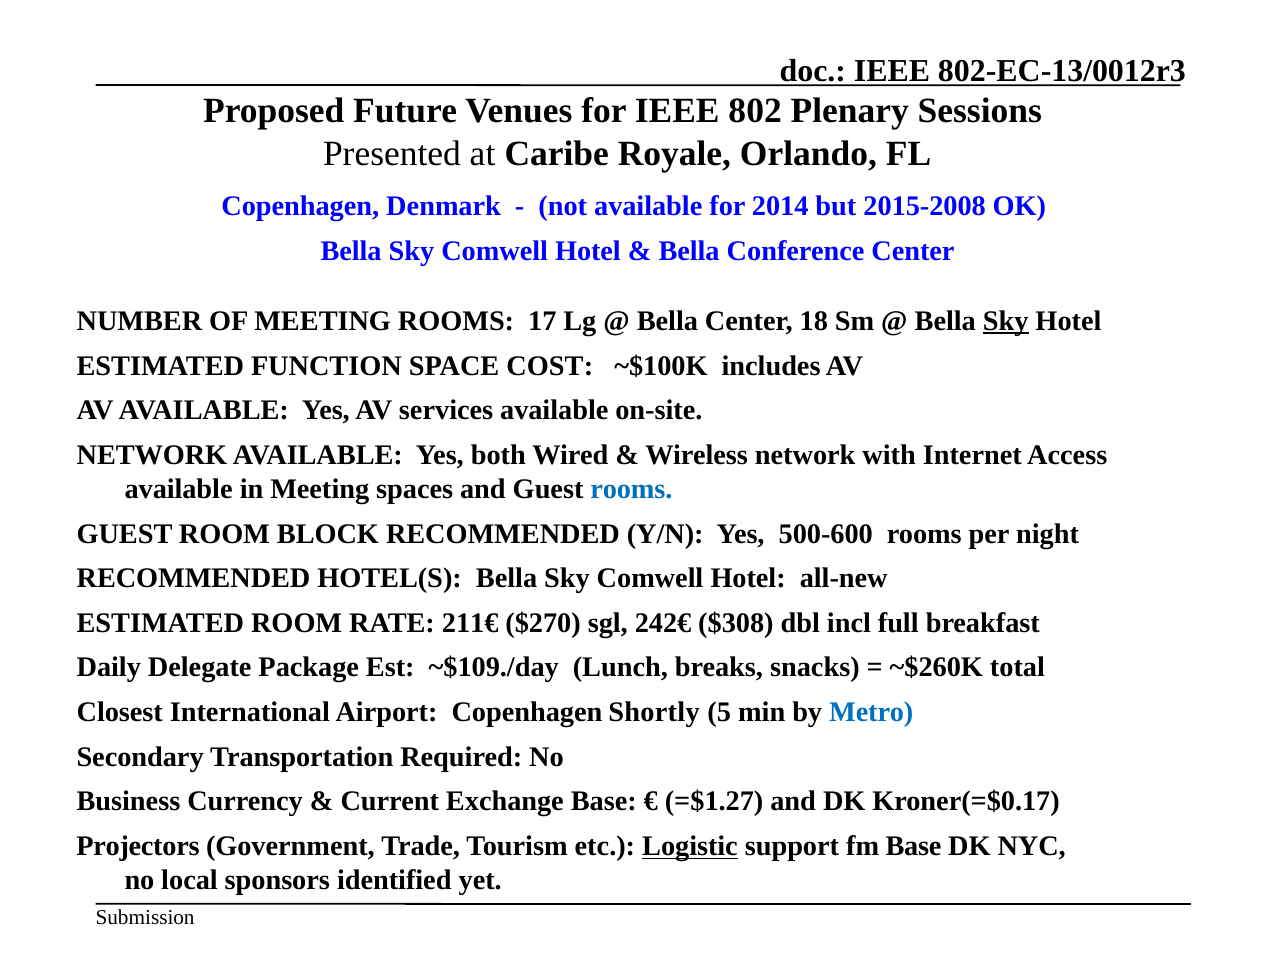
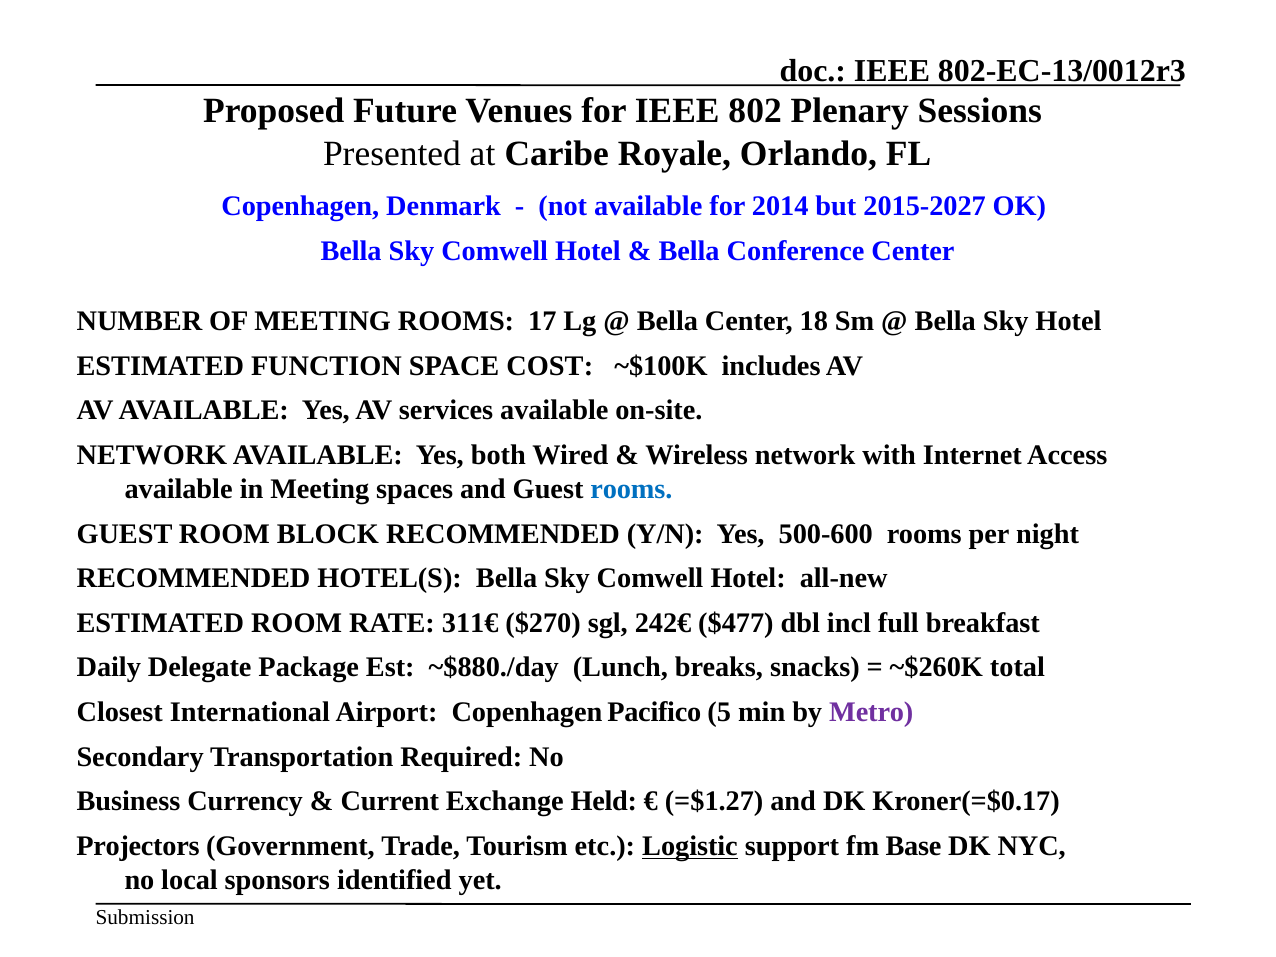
2015-2008: 2015-2008 -> 2015-2027 (925, 206)
Sky underline: present -> none (1006, 321)
211€: 211€ -> 311€ (470, 623)
$308: $308 -> $477 (736, 623)
~$109./day: ~$109./day -> ~$880./day (494, 668)
Shortly: Shortly -> Pacifico (654, 712)
Metro colour: blue -> purple (871, 712)
Exchange Base: Base -> Held (604, 802)
